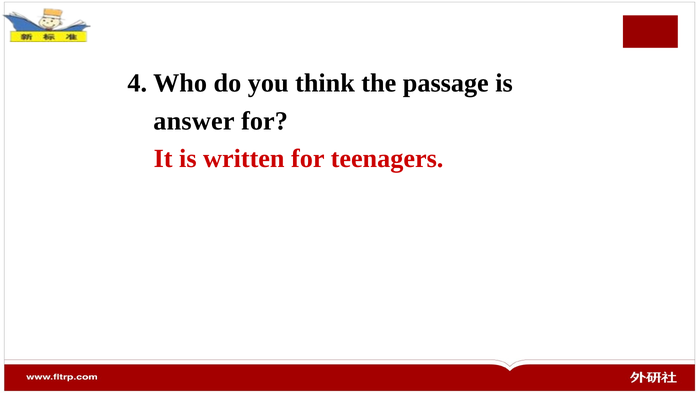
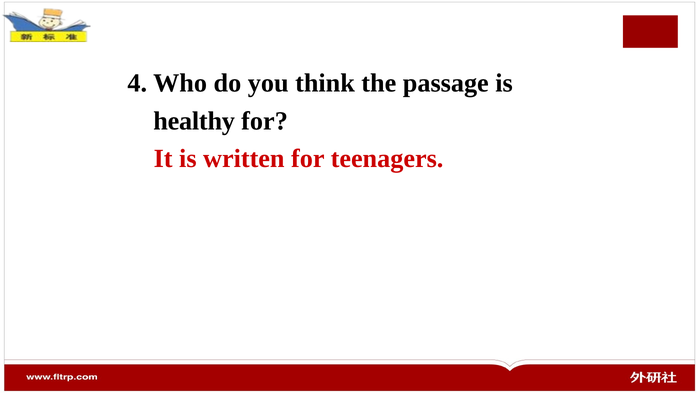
answer: answer -> healthy (194, 121)
